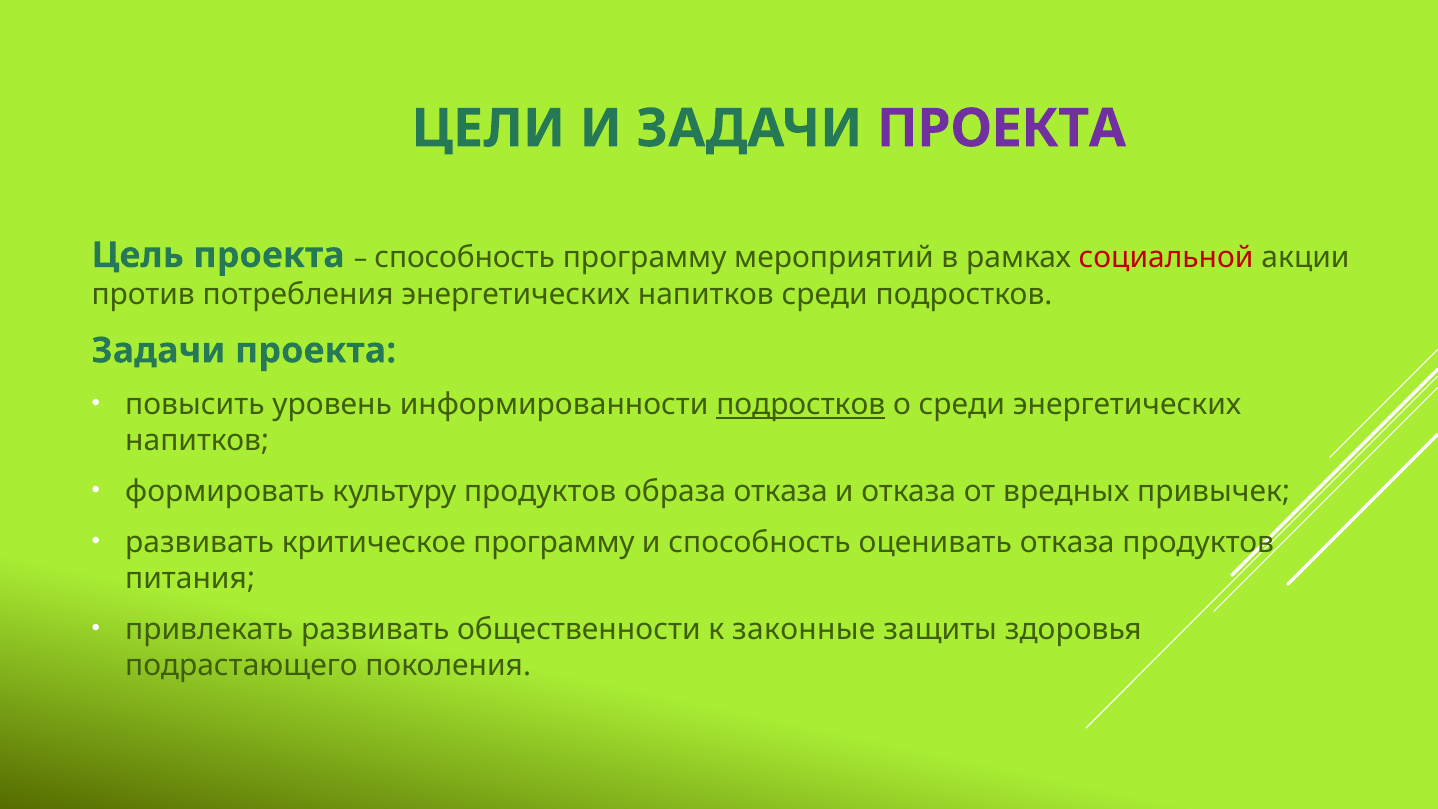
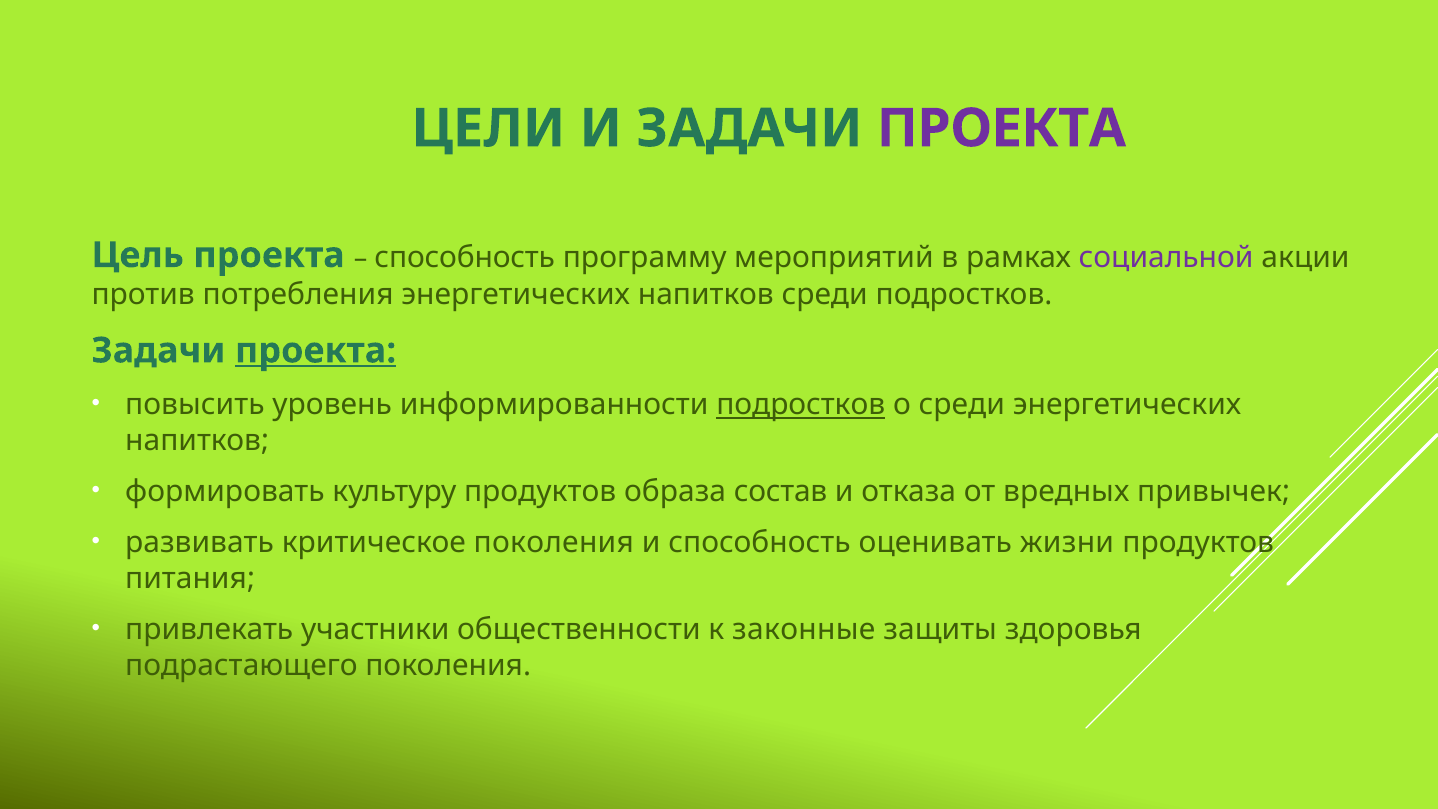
социальной colour: red -> purple (1166, 257)
проекта underline: none -> present (316, 351)
образа отказа: отказа -> состав (781, 492)
критическое программу: программу -> поколения (554, 543)
оценивать отказа: отказа -> жизни (1067, 543)
привлекать развивать: развивать -> участники (375, 630)
